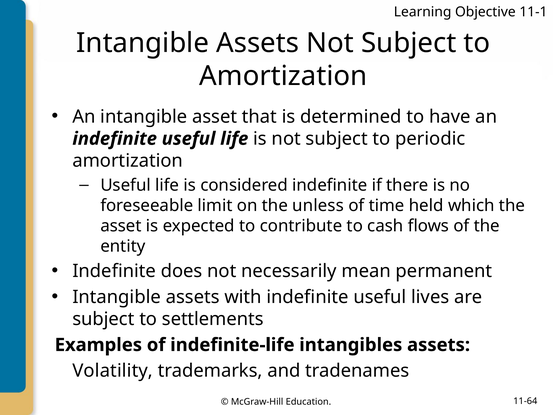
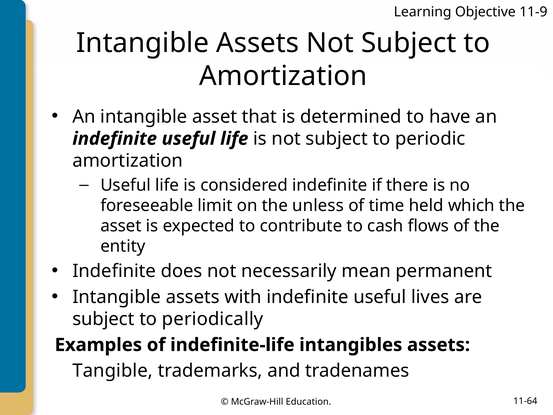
11-1: 11-1 -> 11-9 (533, 12)
settlements: settlements -> periodically (213, 319)
Volatility: Volatility -> Tangible (113, 371)
